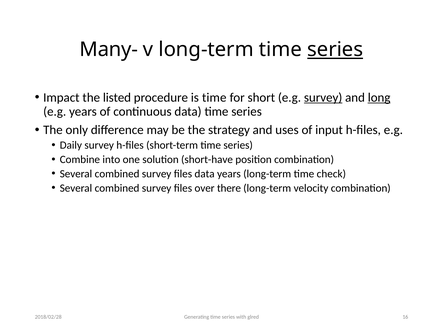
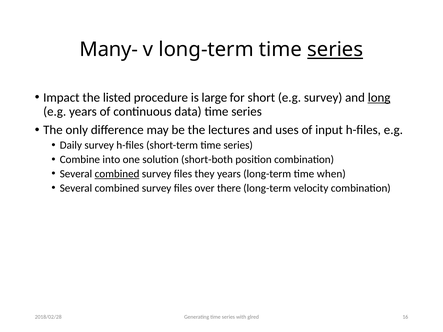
is time: time -> large (214, 98)
survey underline: present -> none (323, 98)
strategy: strategy -> lectures (229, 130)
short-have: short-have -> short-both (207, 160)
combined underline: none -> present (117, 174)
files data: data -> they (205, 174)
check: check -> when (331, 174)
